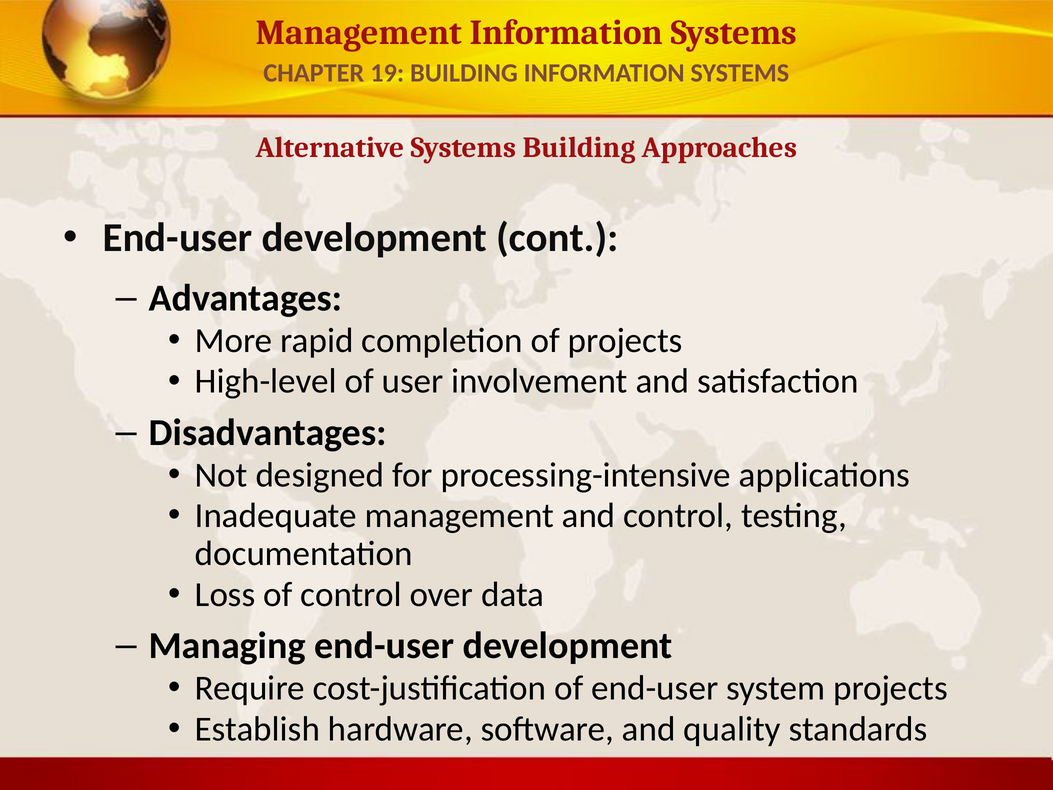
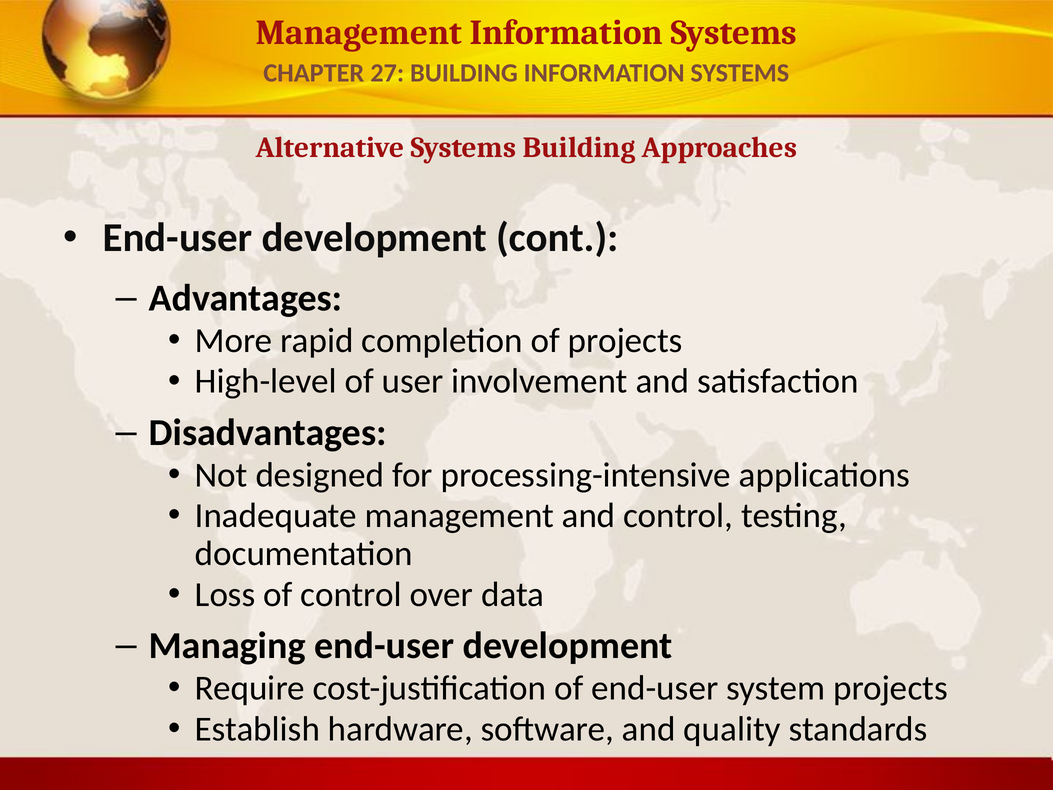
19: 19 -> 27 (387, 73)
